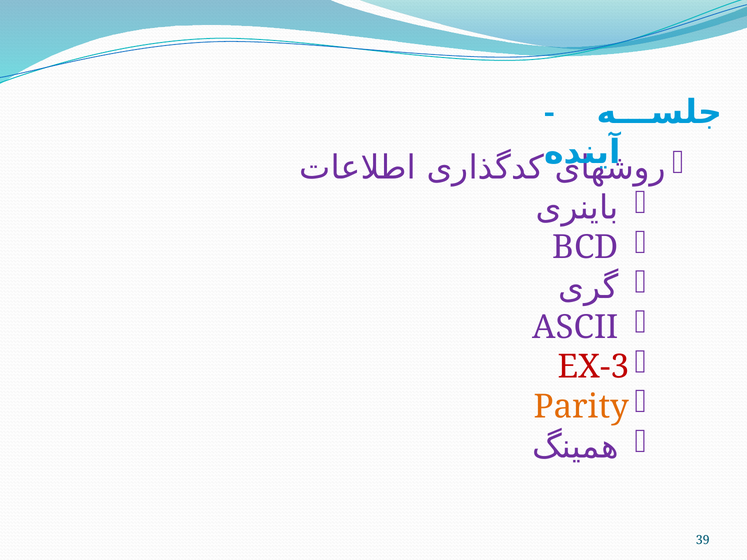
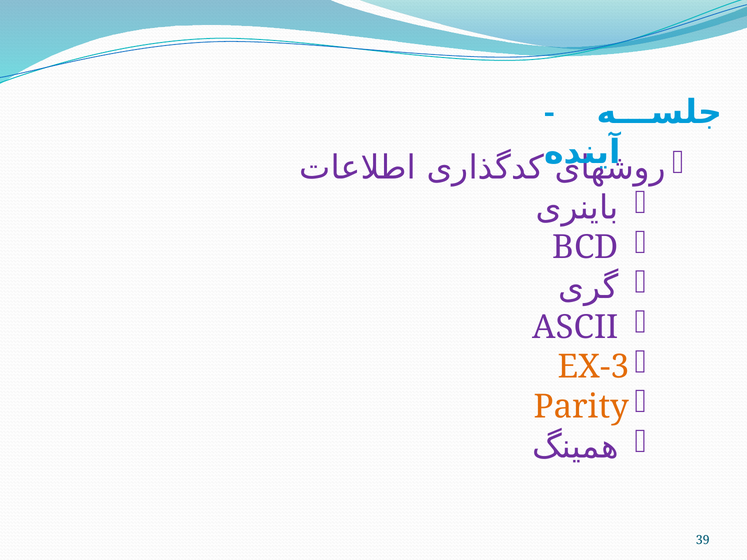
EX-3 colour: red -> orange (593, 367)
